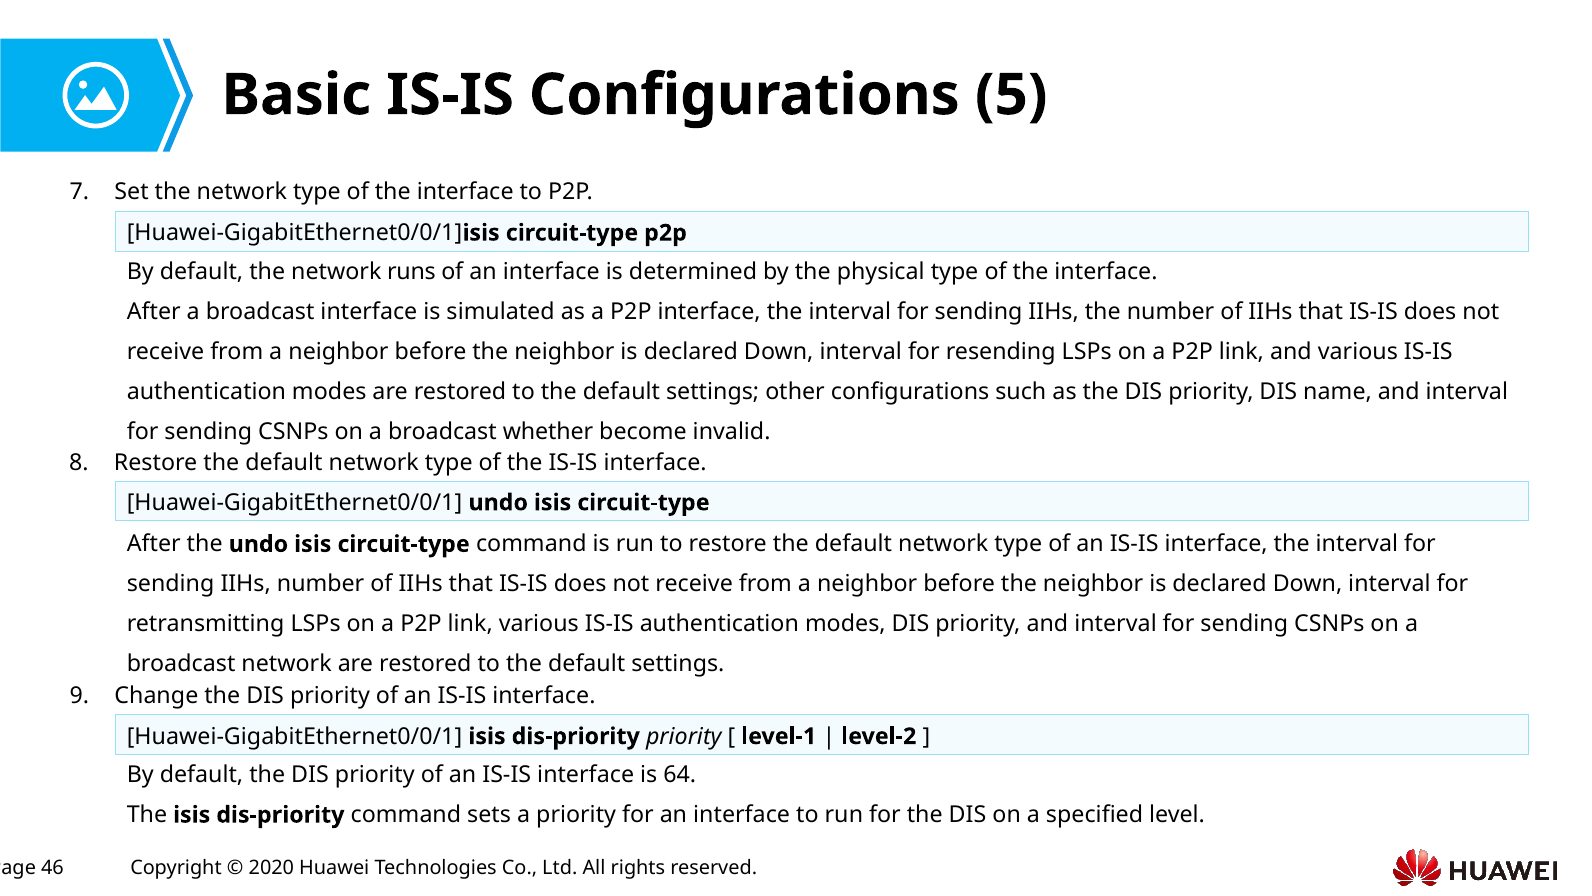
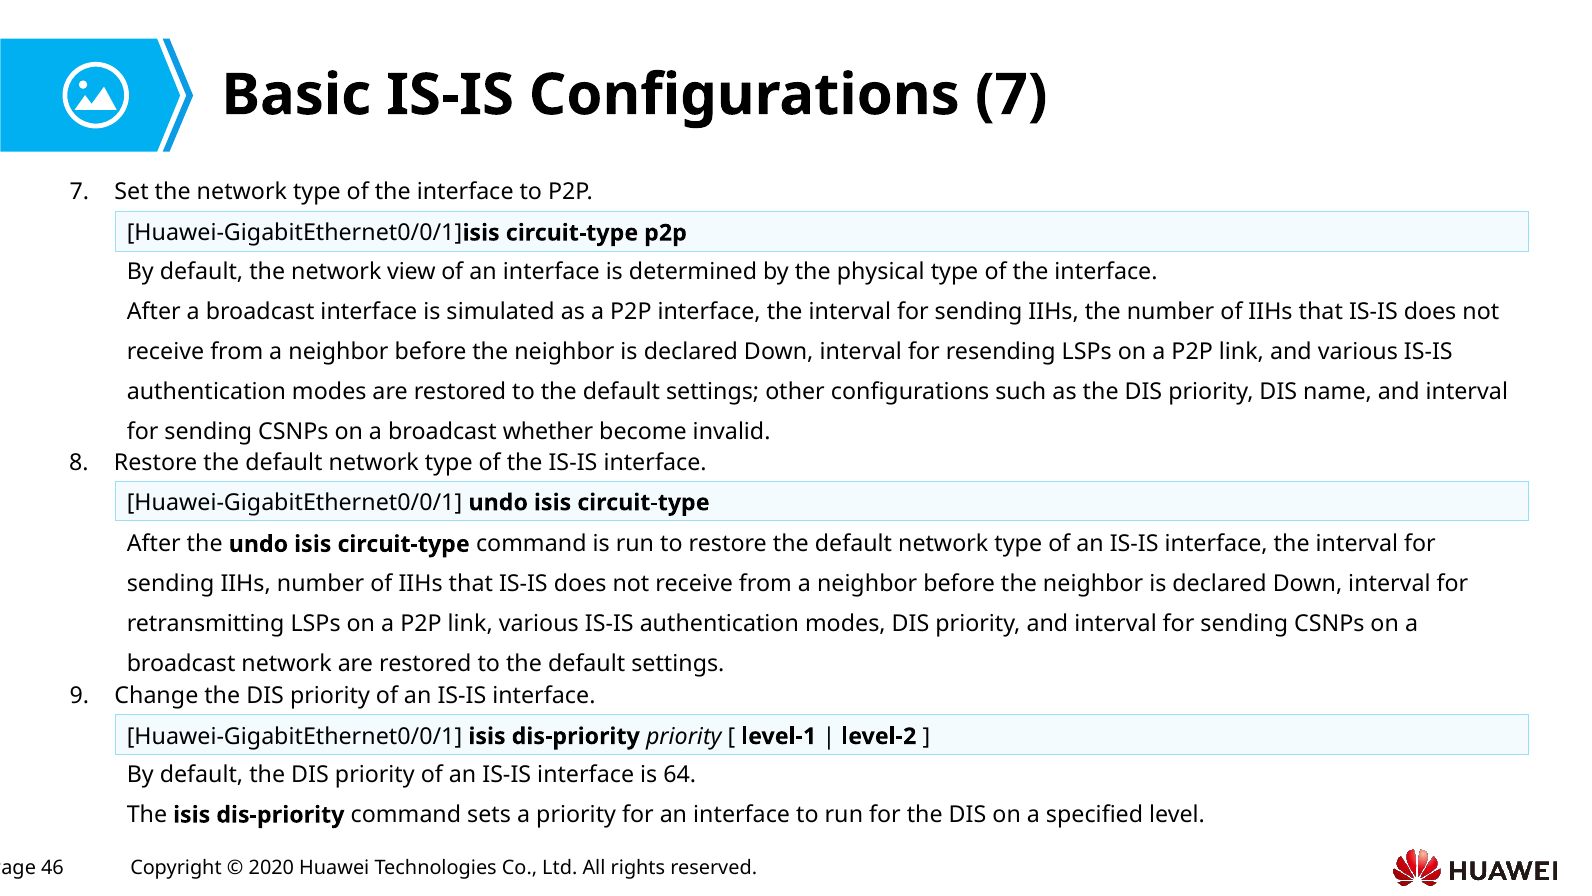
Configurations 5: 5 -> 7 (1011, 95)
runs: runs -> view (411, 272)
